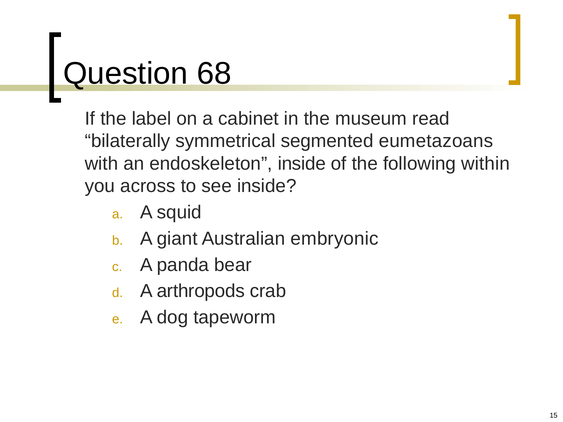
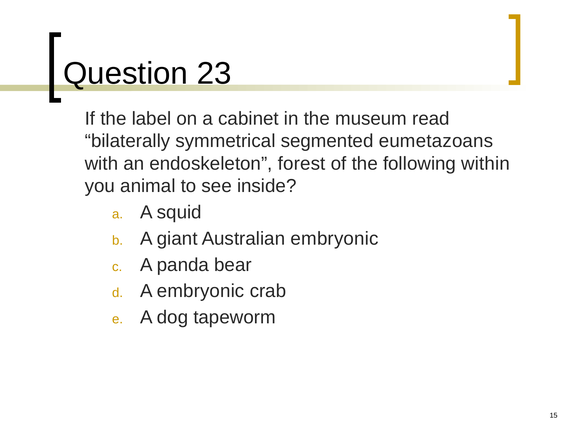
68: 68 -> 23 (214, 74)
endoskeleton inside: inside -> forest (302, 164)
across: across -> animal (148, 186)
A arthropods: arthropods -> embryonic (201, 291)
